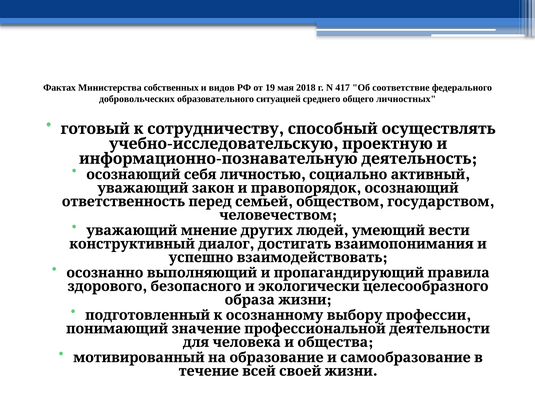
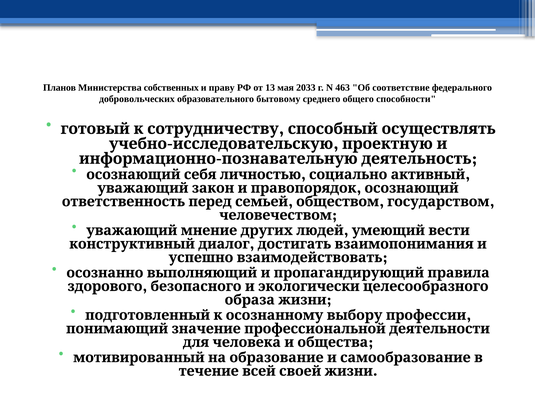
Фактах: Фактах -> Планов (60, 88)
видов: видов -> праву (222, 88)
19: 19 -> 13 (270, 88)
2018: 2018 -> 2033 (306, 88)
417: 417 -> 463 (343, 88)
ситуацией: ситуацией -> бытовому (278, 99)
личностных: личностных -> способности (406, 99)
